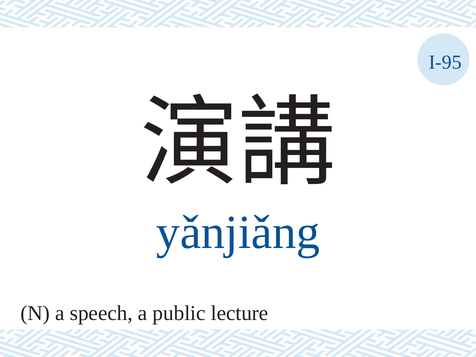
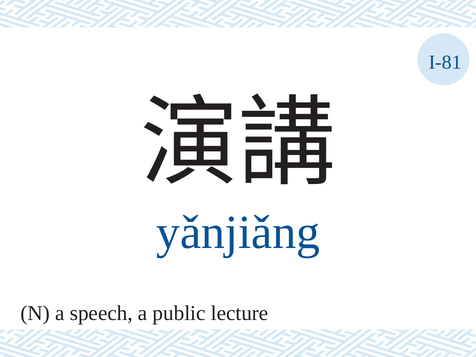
I-95: I-95 -> I-81 (445, 62)
